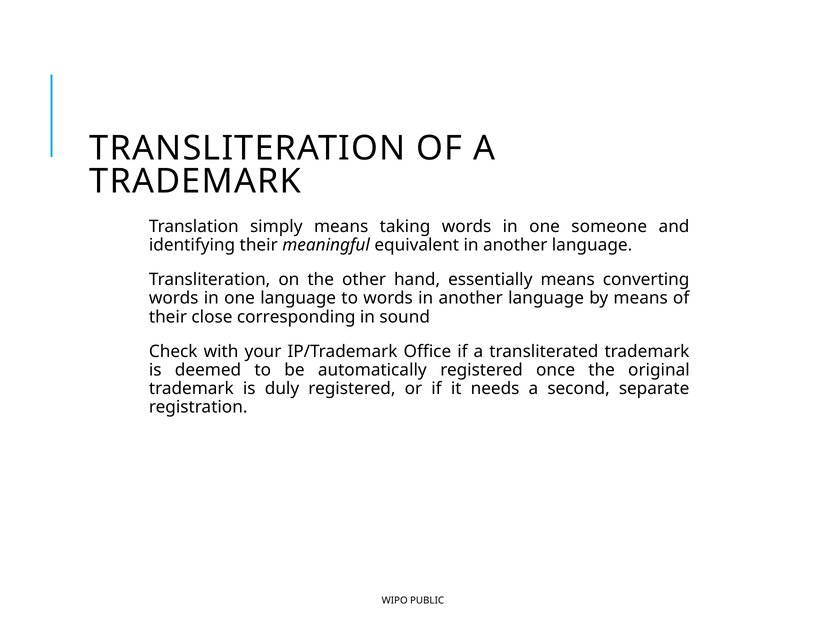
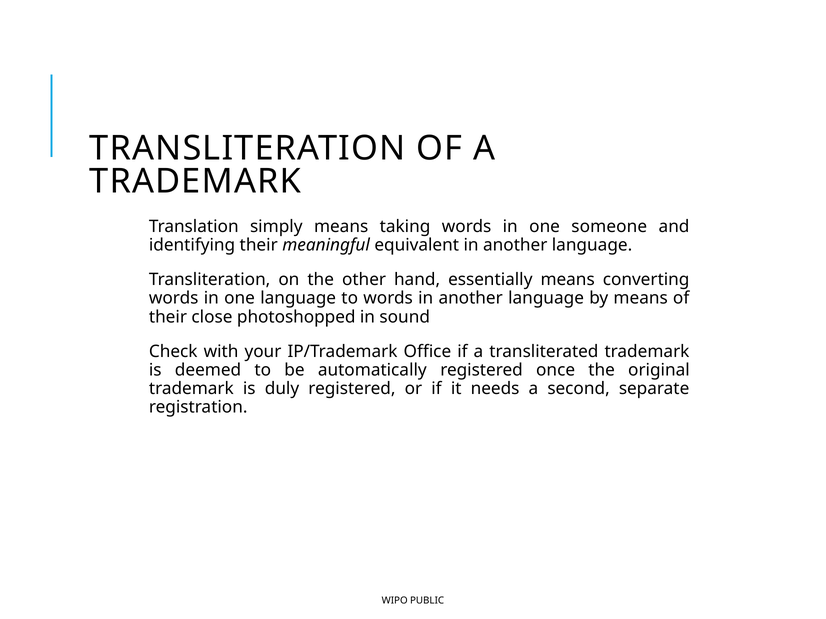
corresponding: corresponding -> photoshopped (296, 317)
